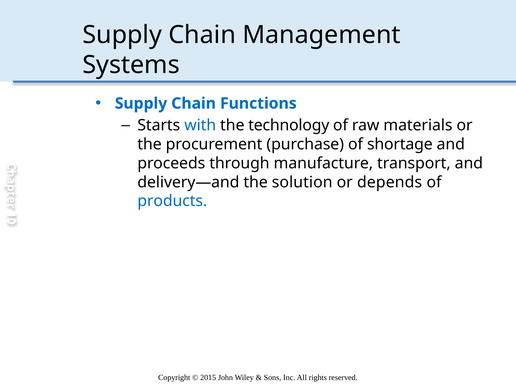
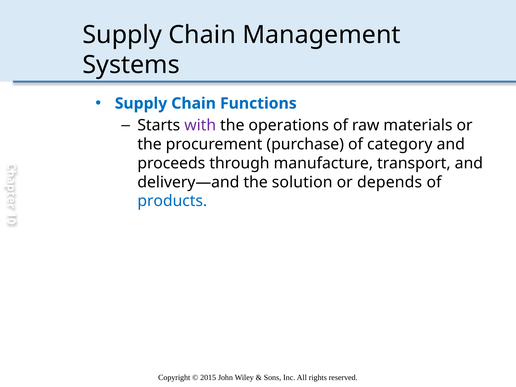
with colour: blue -> purple (200, 125)
technology: technology -> operations (289, 125)
shortage: shortage -> category (400, 144)
